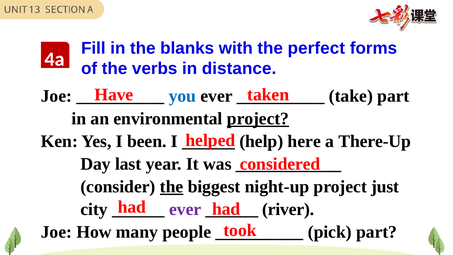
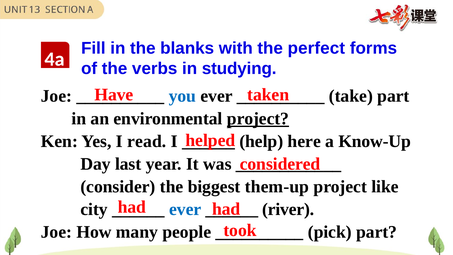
distance: distance -> studying (239, 69)
been: been -> read (147, 141)
There-Up: There-Up -> Know-Up (375, 141)
the underline: present -> none (172, 187)
night-up: night-up -> them-up (277, 187)
just: just -> like (385, 187)
ever colour: purple -> blue (185, 209)
